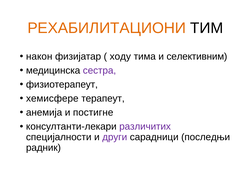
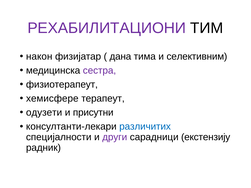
РЕХАБИЛИТАЦИОНИ colour: orange -> purple (107, 28)
ходу: ходу -> дана (120, 57)
анемија: анемија -> одузети (44, 113)
постигне: постигне -> присутни (93, 113)
различитих colour: purple -> blue (145, 127)
последњи: последњи -> екстензију (206, 137)
